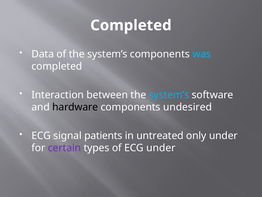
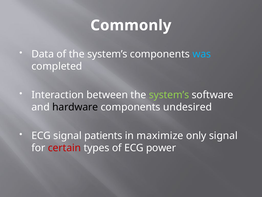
Completed: Completed -> Commonly (131, 25)
system’s colour: light blue -> light green (169, 95)
untreated: untreated -> maximize (160, 135)
only under: under -> signal (223, 135)
certain colour: purple -> red (64, 148)
ECG under: under -> power (161, 148)
